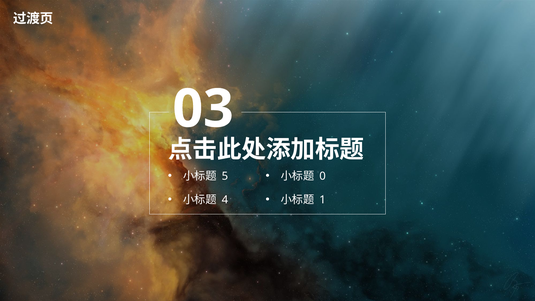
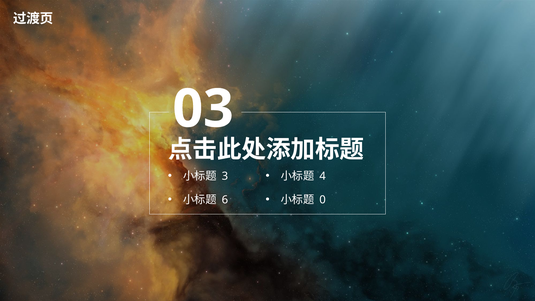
5: 5 -> 3 (225, 176)
0: 0 -> 4 (323, 176)
4: 4 -> 6 (225, 200)
1: 1 -> 0 (323, 200)
